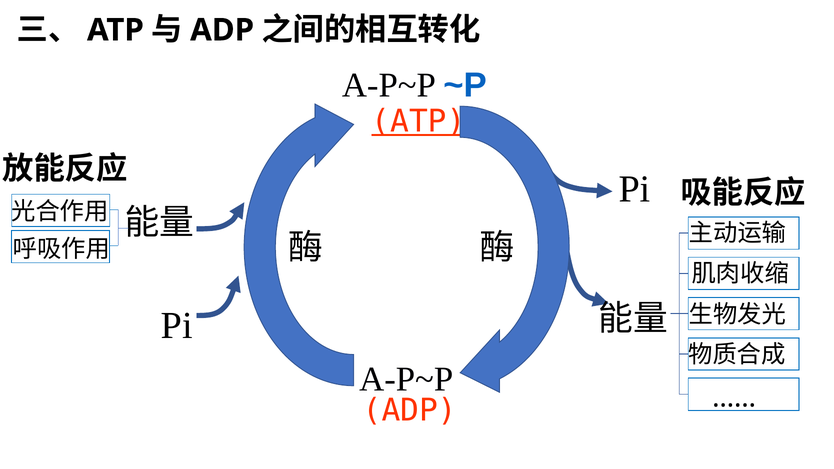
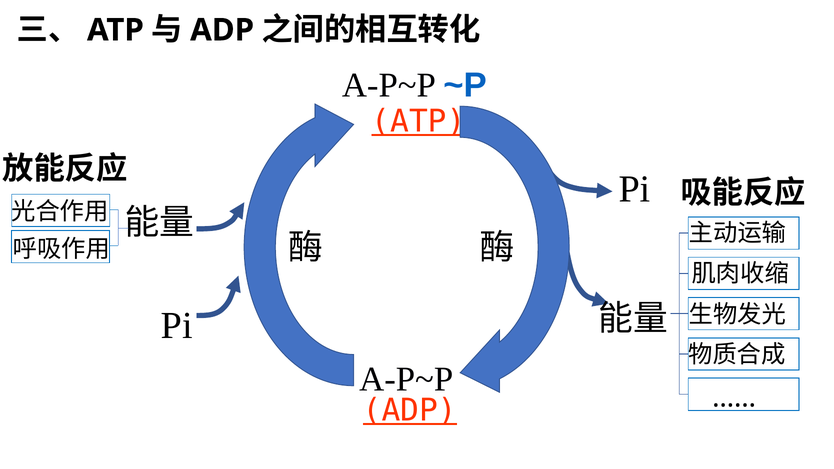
ADP underline: none -> present (410, 411)
